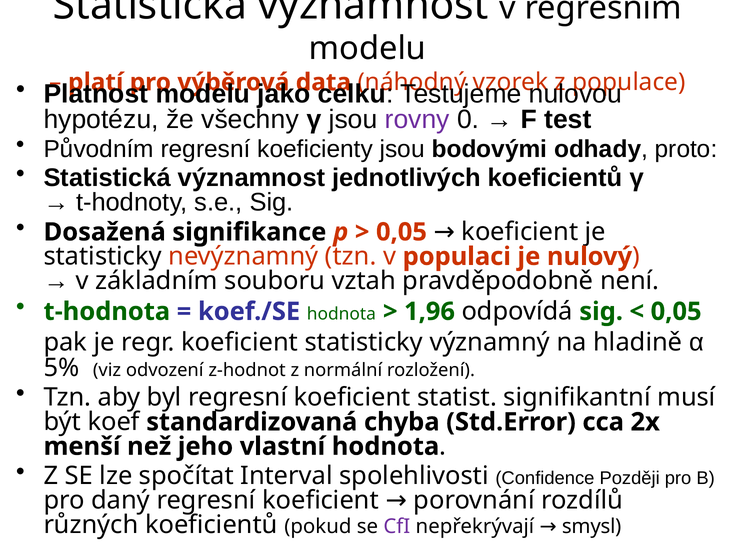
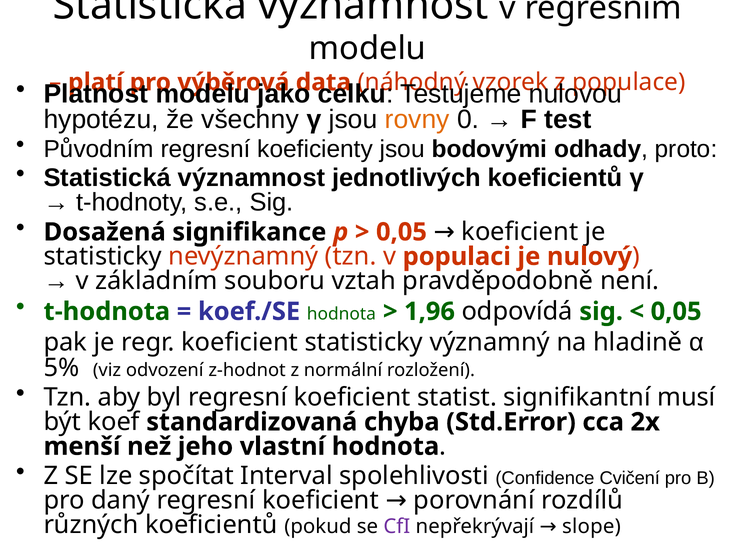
rovny colour: purple -> orange (417, 120)
Později: Později -> Cvičení (630, 479)
smysl: smysl -> slope (591, 527)
